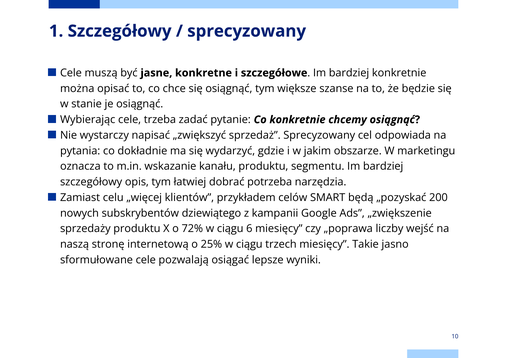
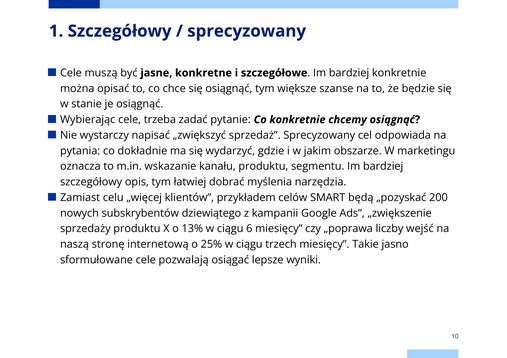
potrzeba: potrzeba -> myślenia (270, 182)
72%: 72% -> 13% (192, 229)
